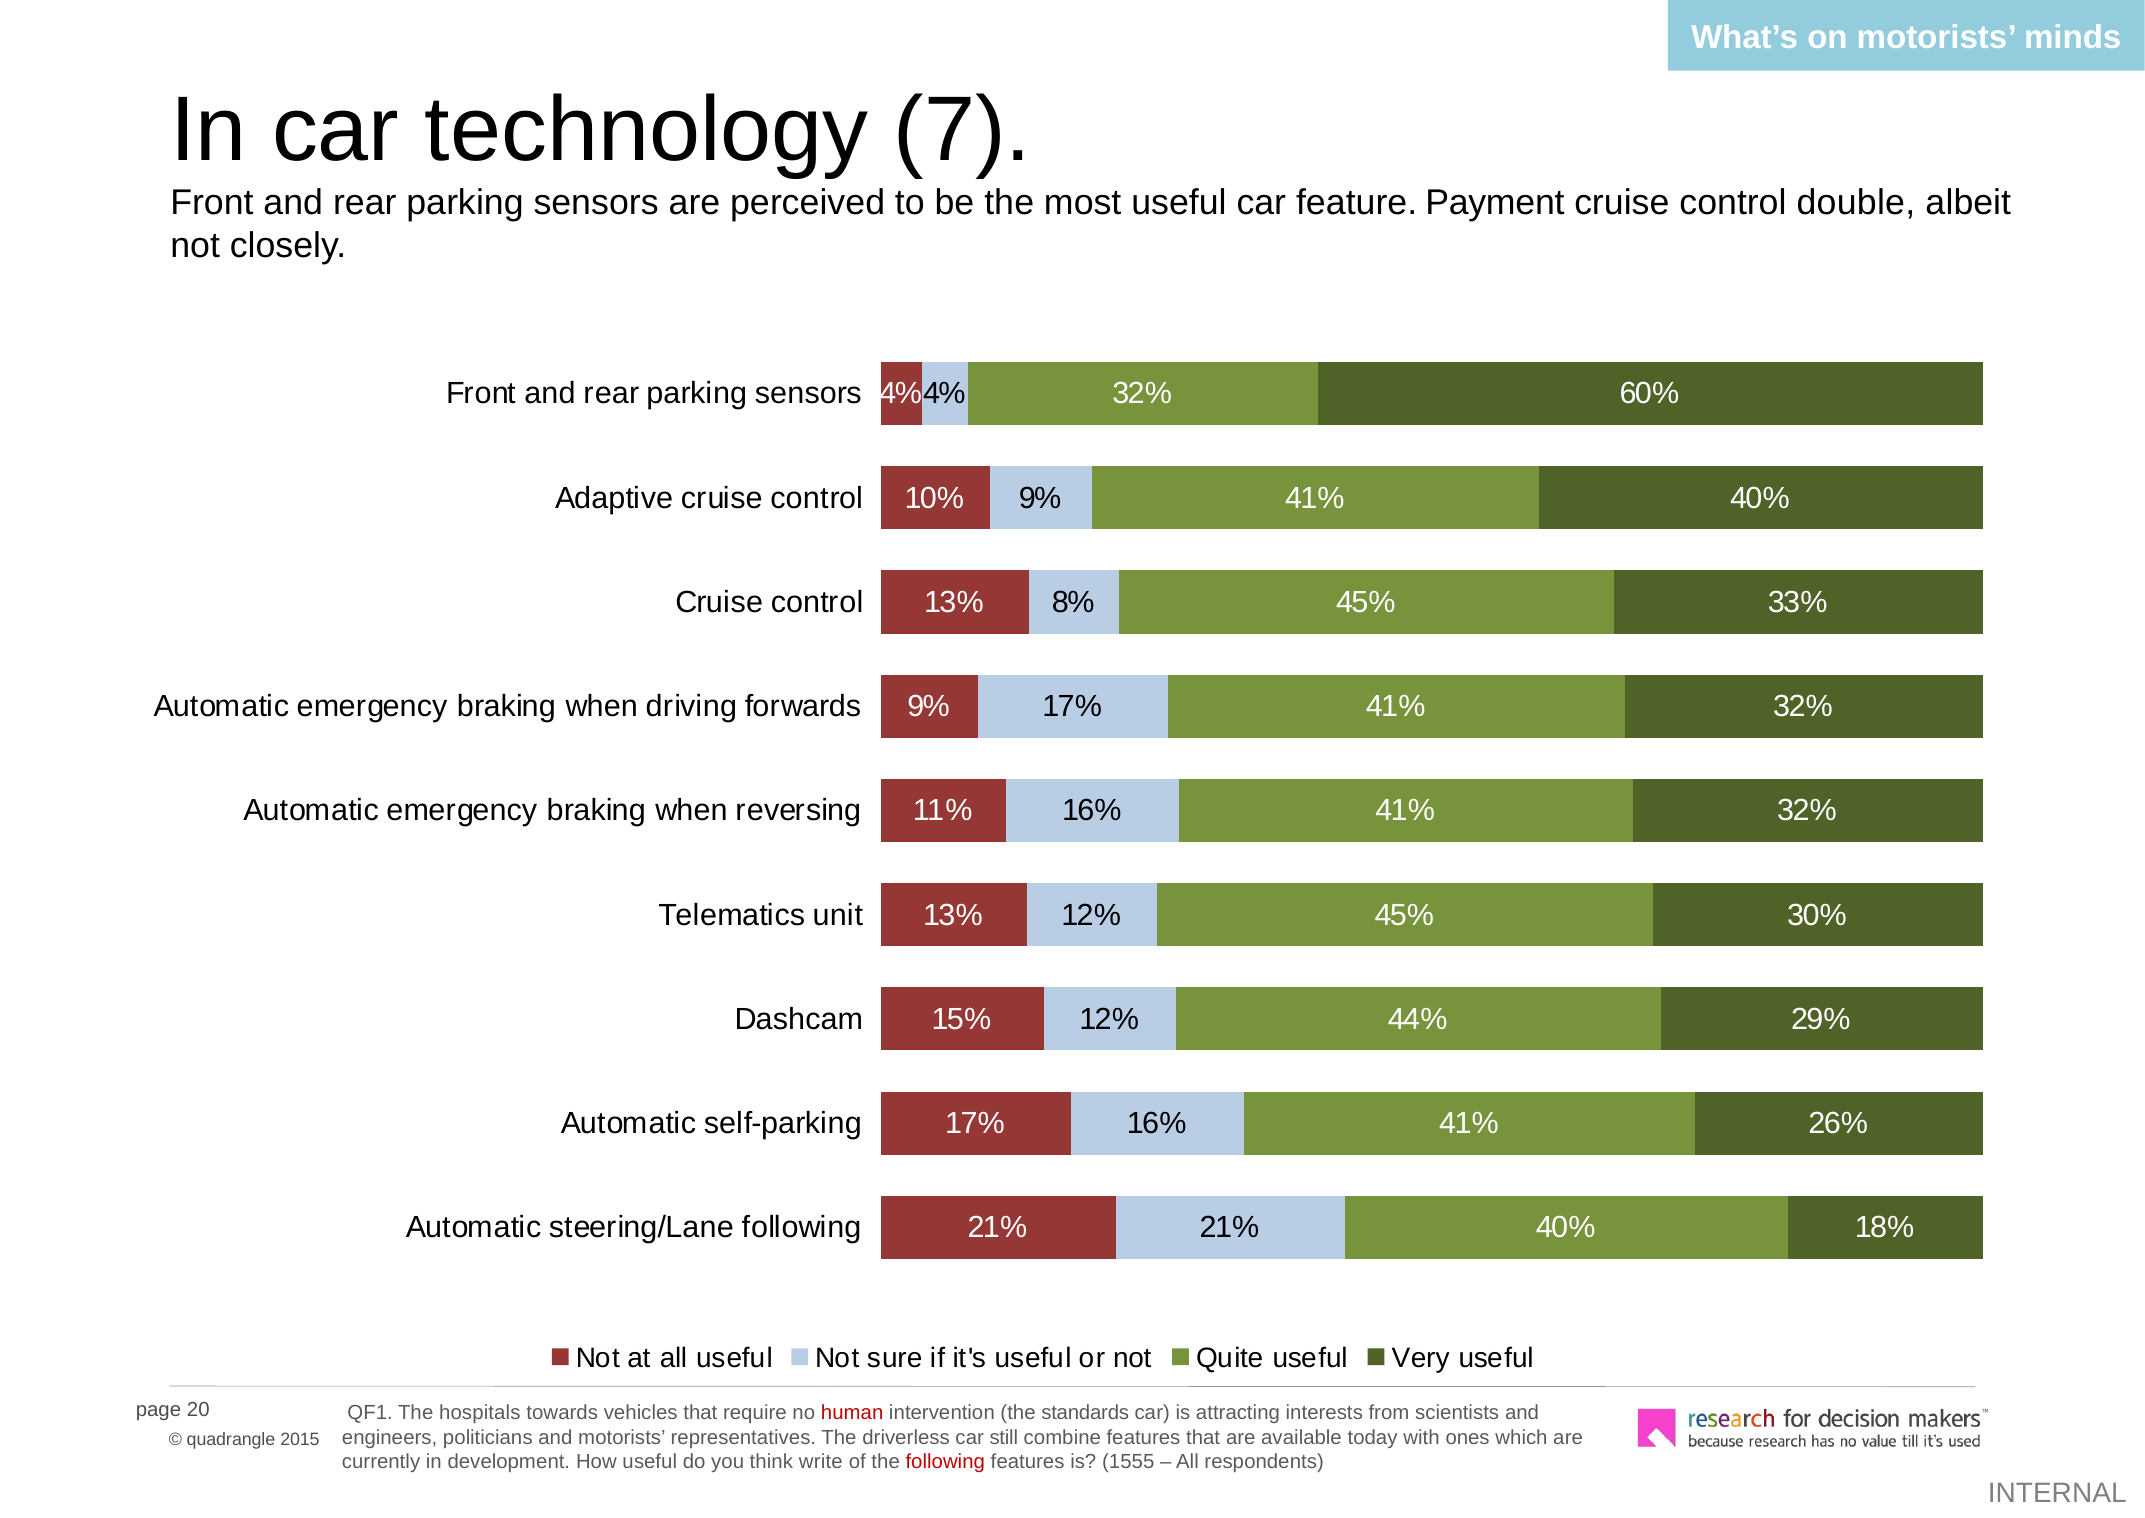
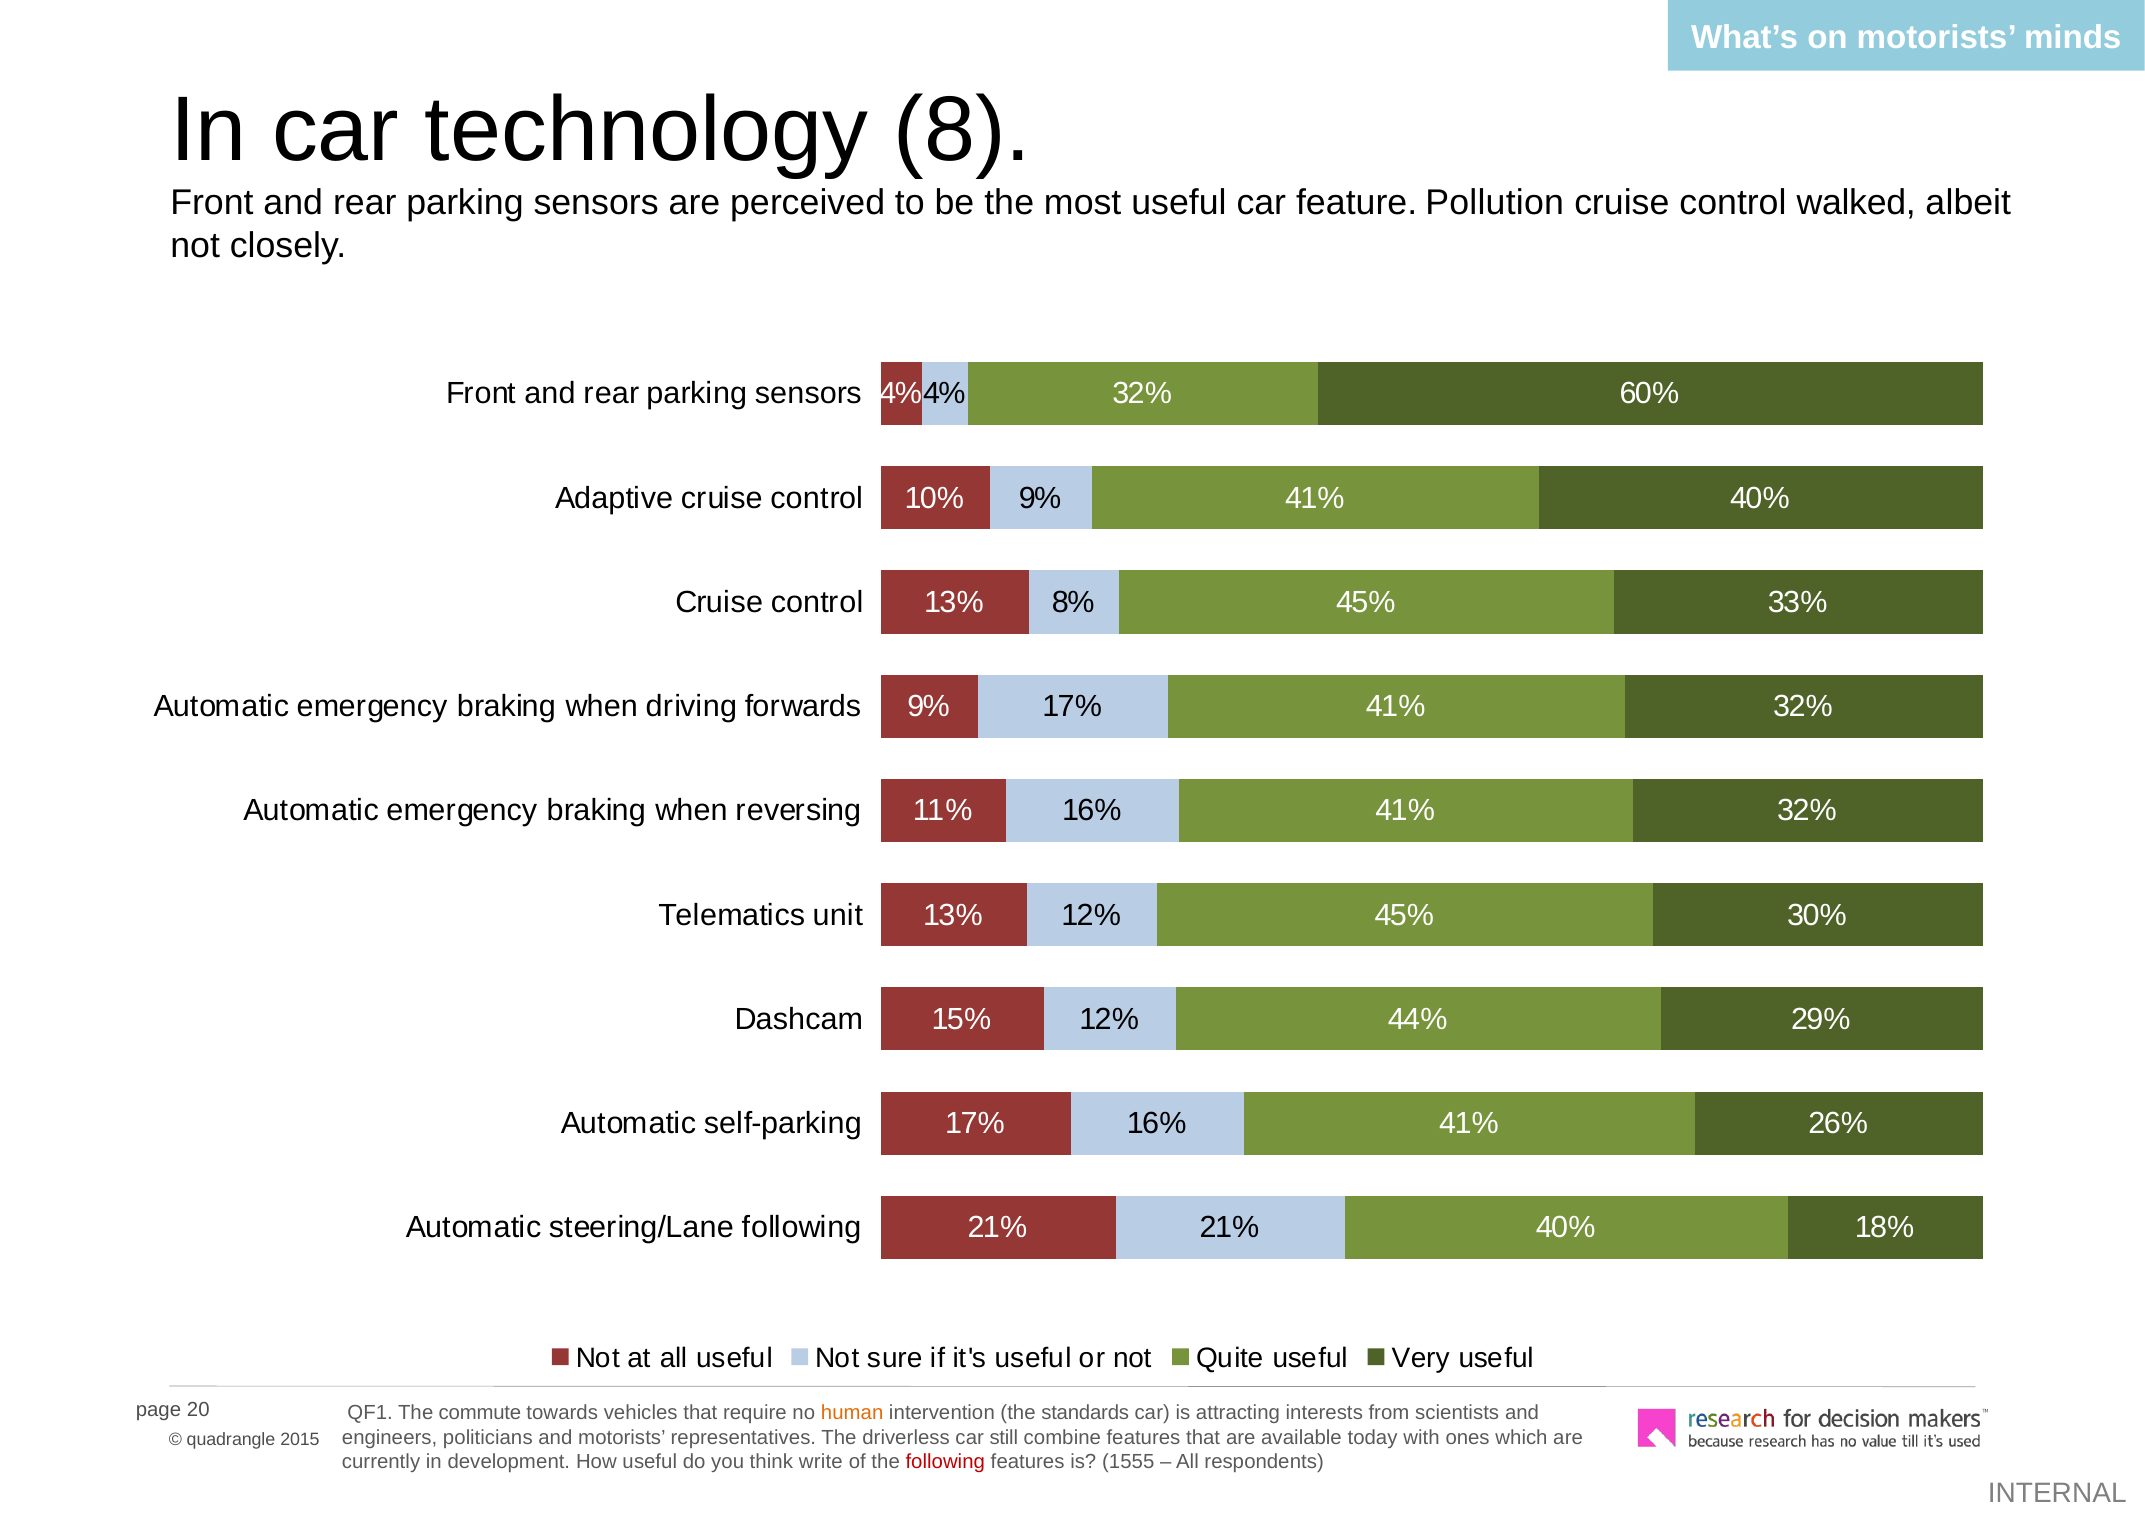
7: 7 -> 8 (963, 130)
Payment: Payment -> Pollution (1495, 203)
double: double -> walked (1856, 203)
hospitals: hospitals -> commute (480, 1413)
human colour: red -> orange (852, 1413)
